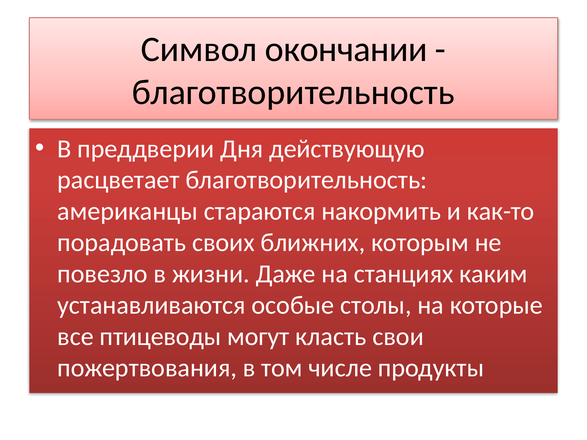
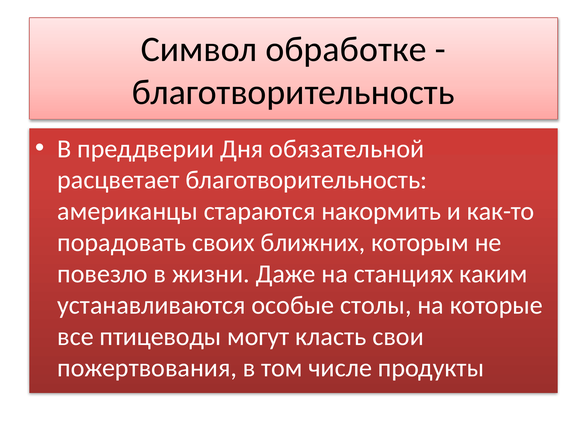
окончании: окончании -> обработке (346, 49)
действующую: действующую -> обязательной (347, 149)
